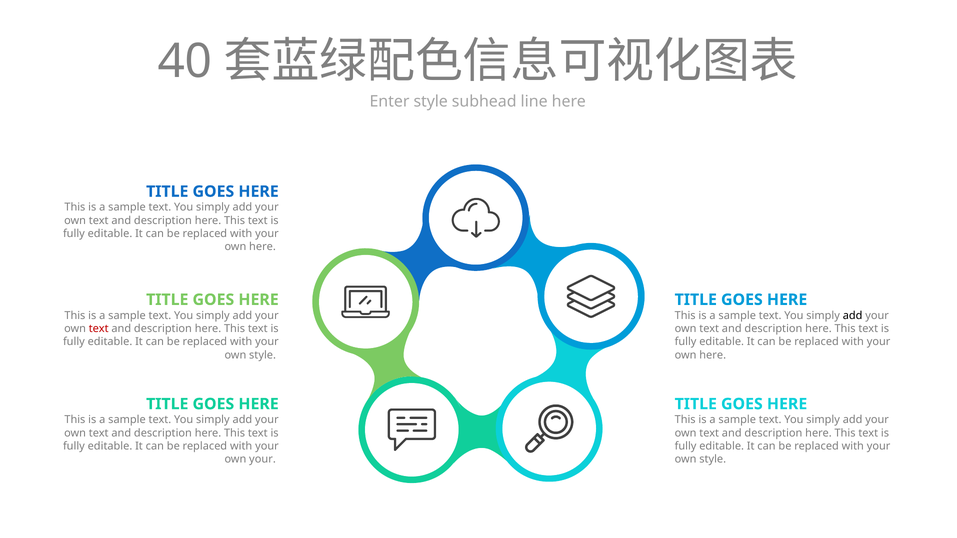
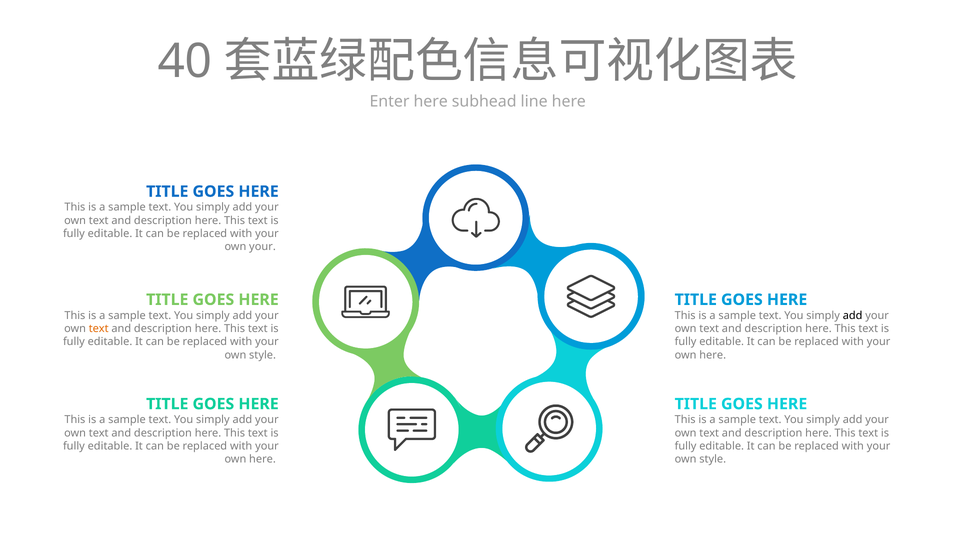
Enter style: style -> here (431, 101)
here: here -> your (263, 247)
text colour: red -> orange (99, 329)
your: your -> here (263, 460)
